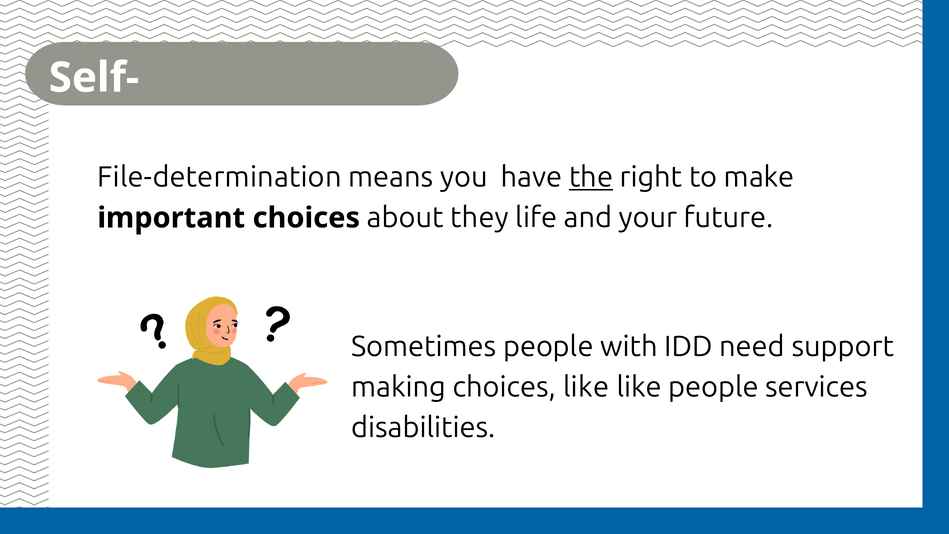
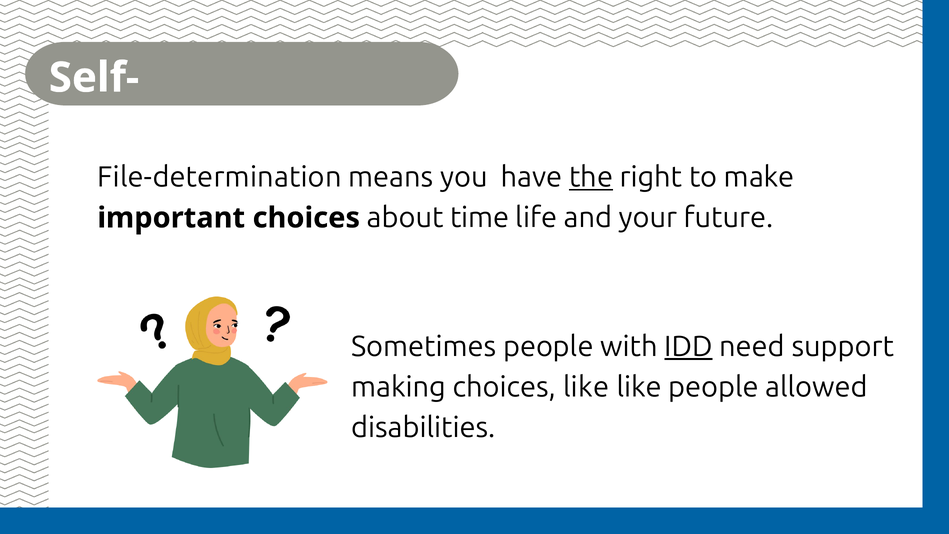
they: they -> time (480, 218)
IDD underline: none -> present (689, 346)
services: services -> allowed (816, 387)
